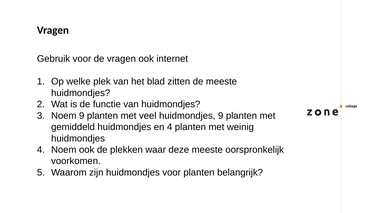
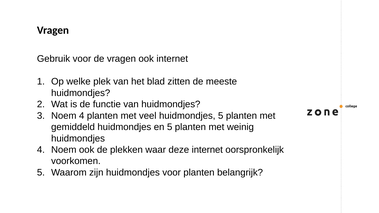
Noem 9: 9 -> 4 (82, 116)
huidmondjes 9: 9 -> 5 (221, 116)
en 4: 4 -> 5 (170, 127)
deze meeste: meeste -> internet (207, 150)
